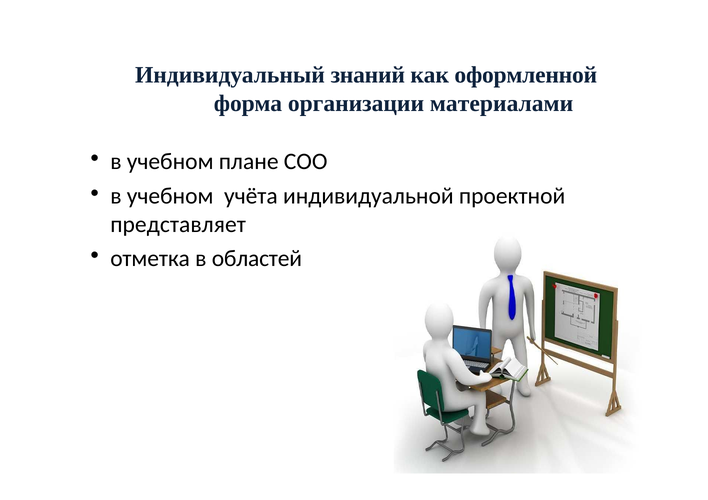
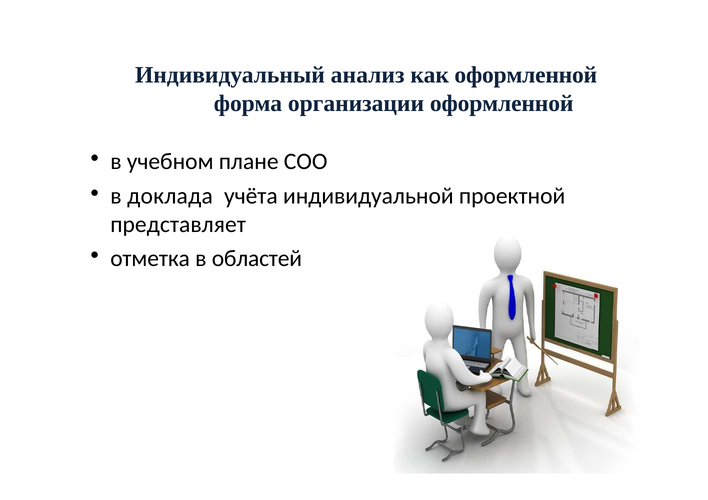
знаний: знаний -> анализ (368, 75)
организации материалами: материалами -> оформленной (502, 104)
учебном: учебном -> доклада (170, 196)
